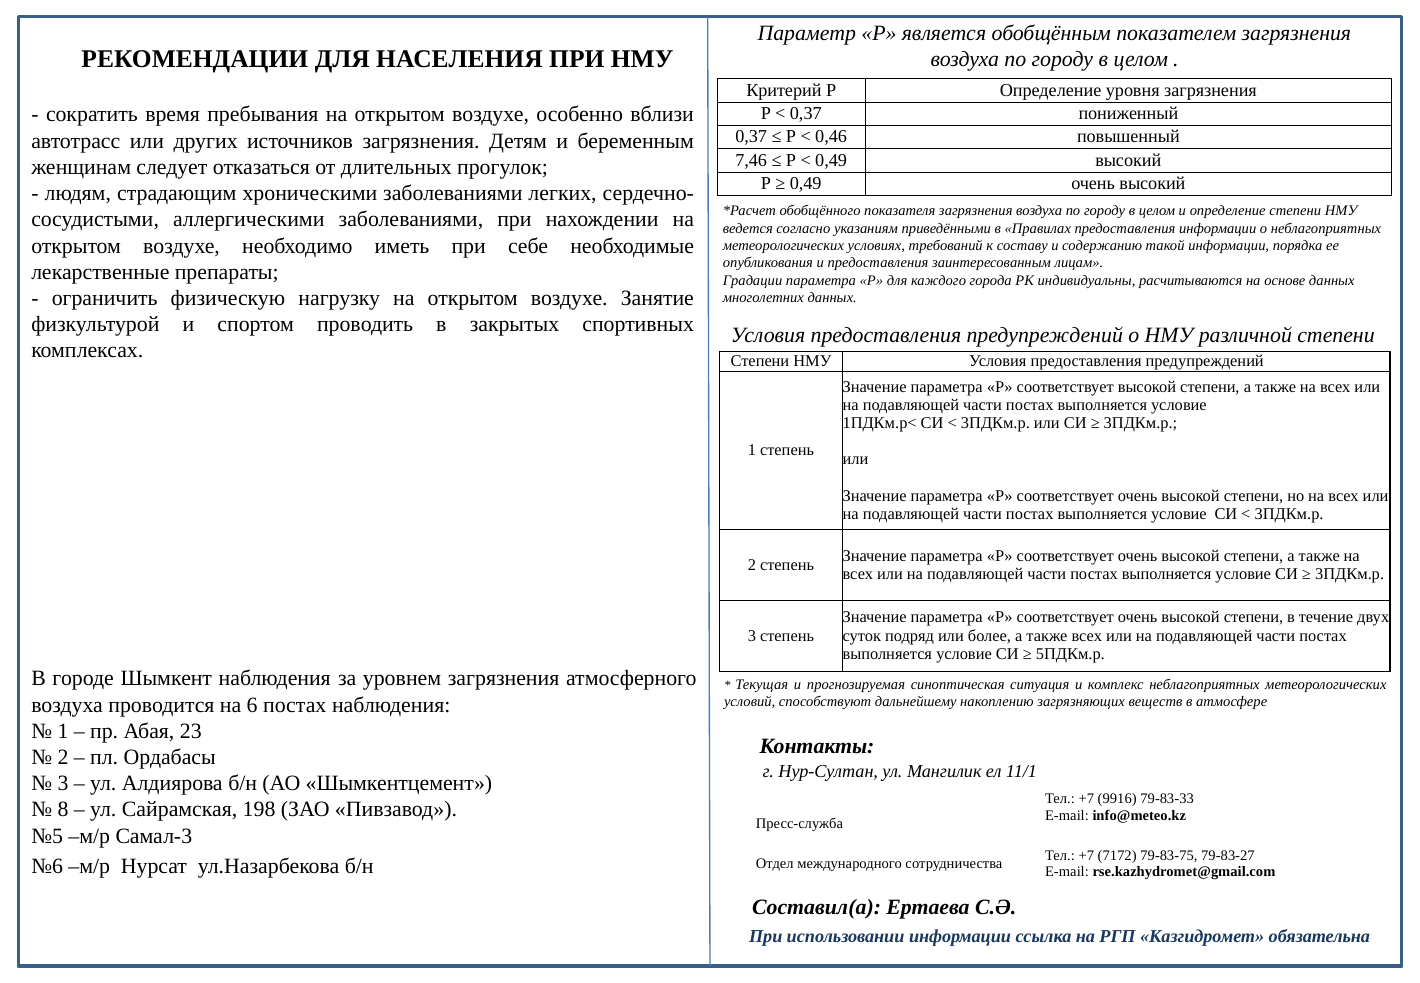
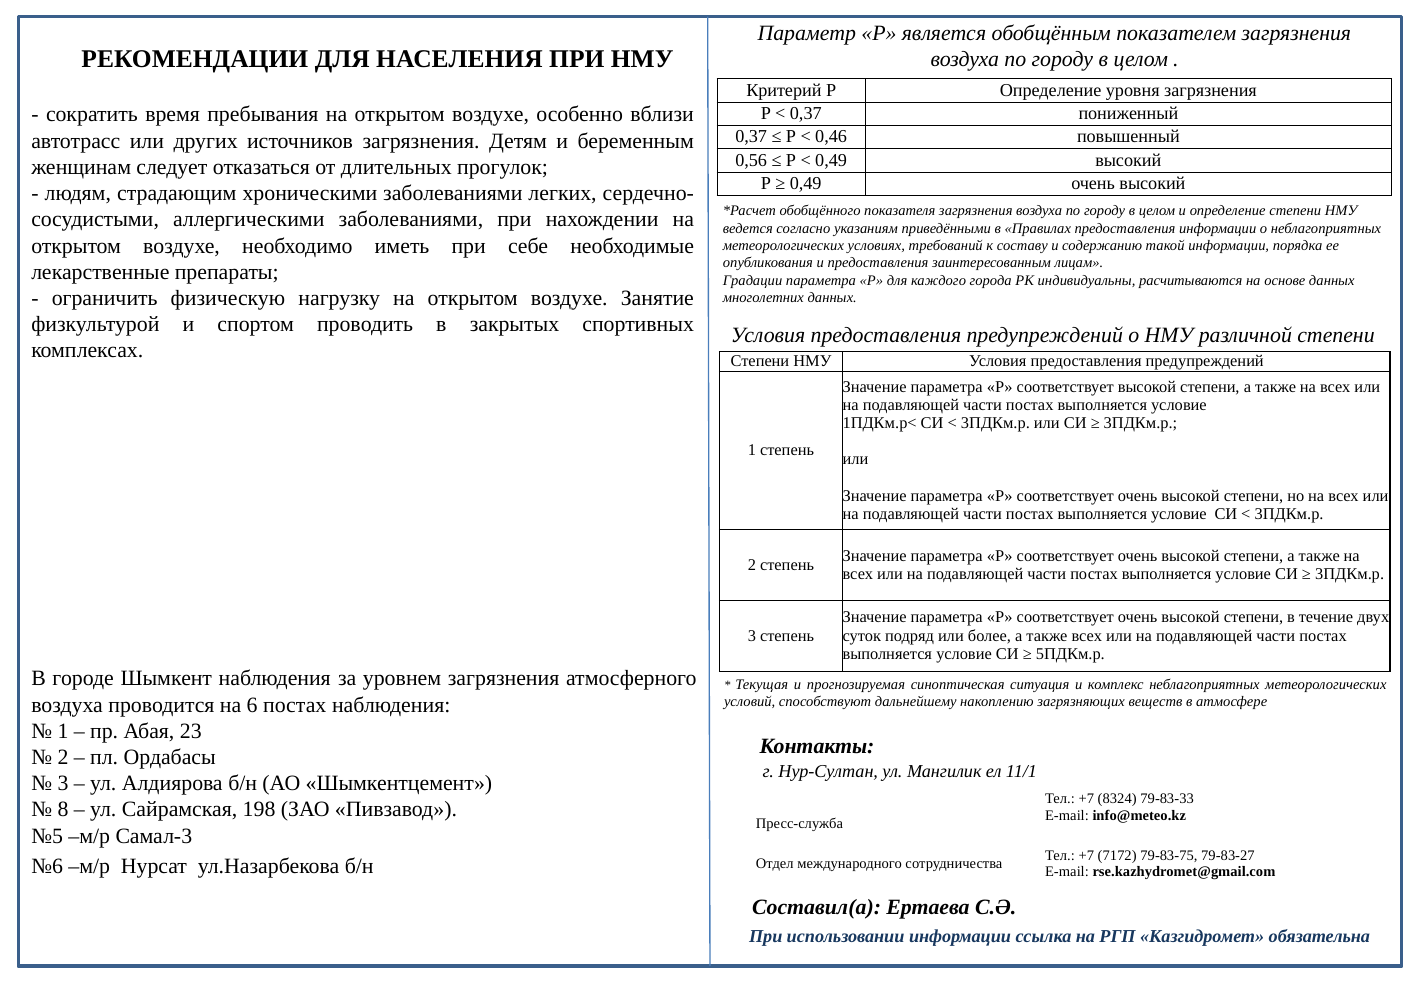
7,46: 7,46 -> 0,56 (751, 160)
9916: 9916 -> 8324 (1117, 799)
